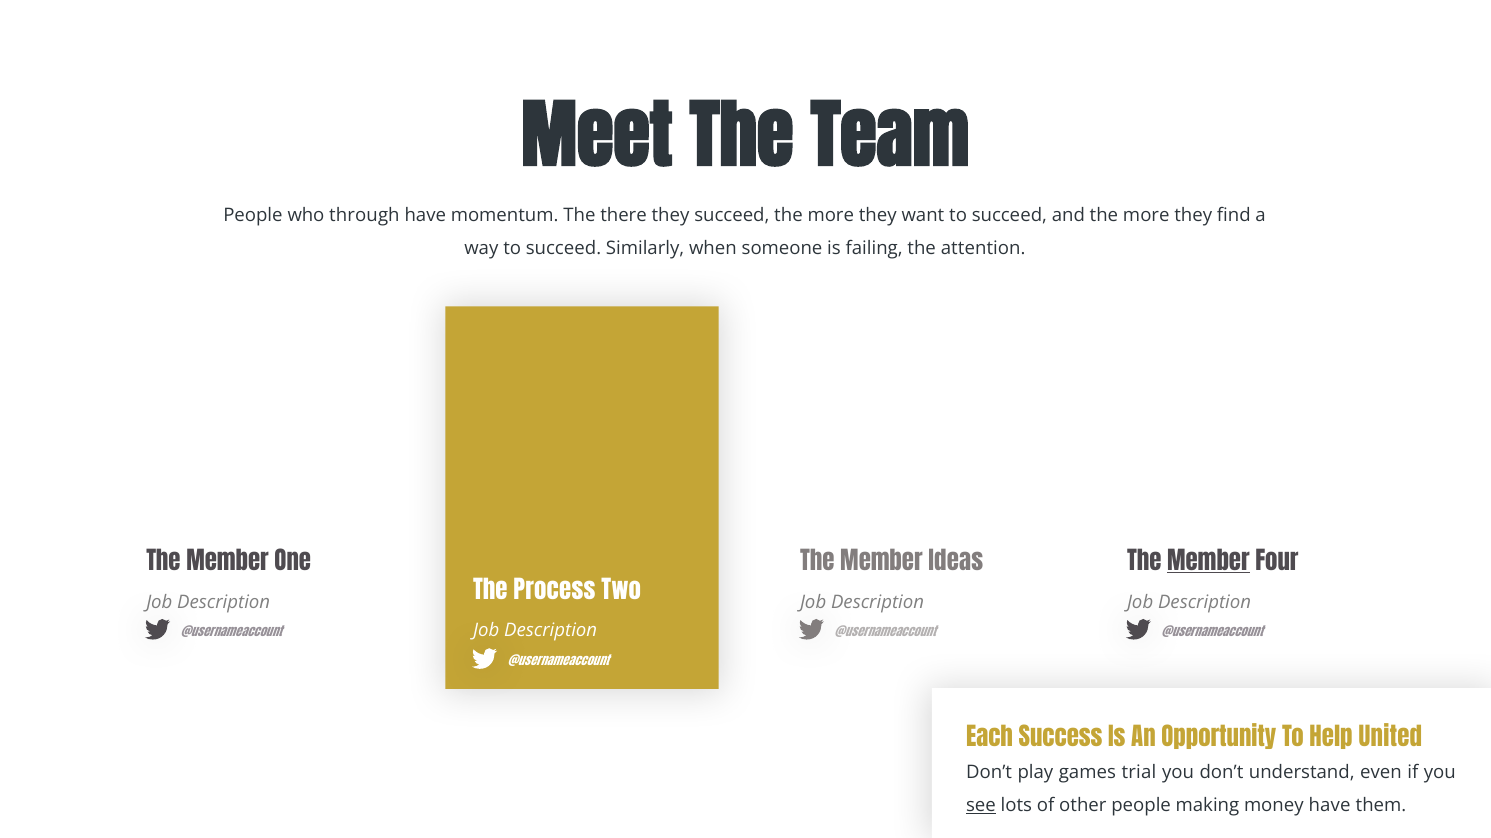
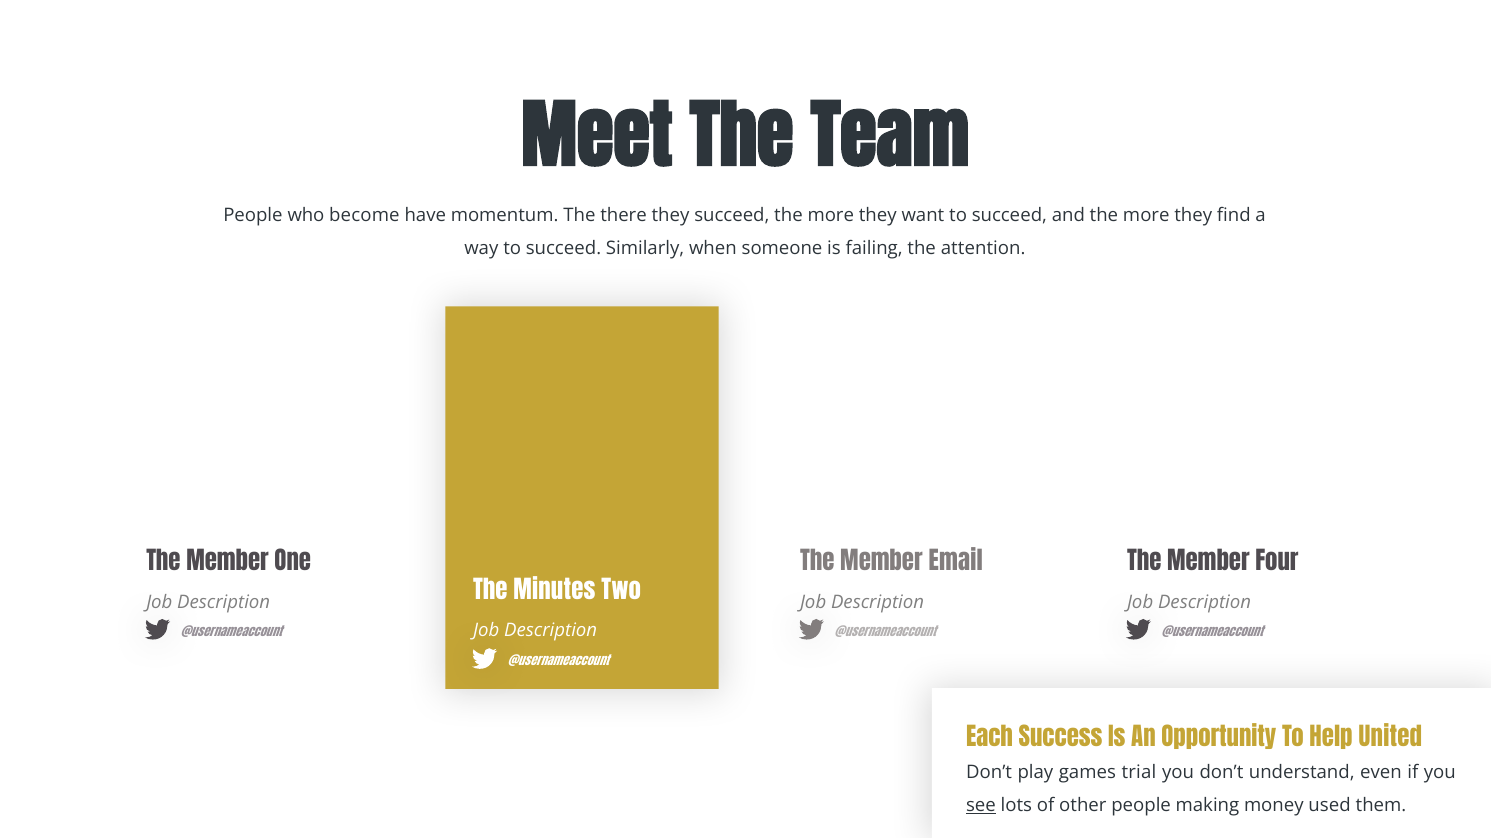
through: through -> become (364, 215)
Ideas: Ideas -> Email (956, 562)
Member underline: present -> none (1208, 562)
Process: Process -> Minutes (554, 592)
money have: have -> used (1330, 806)
